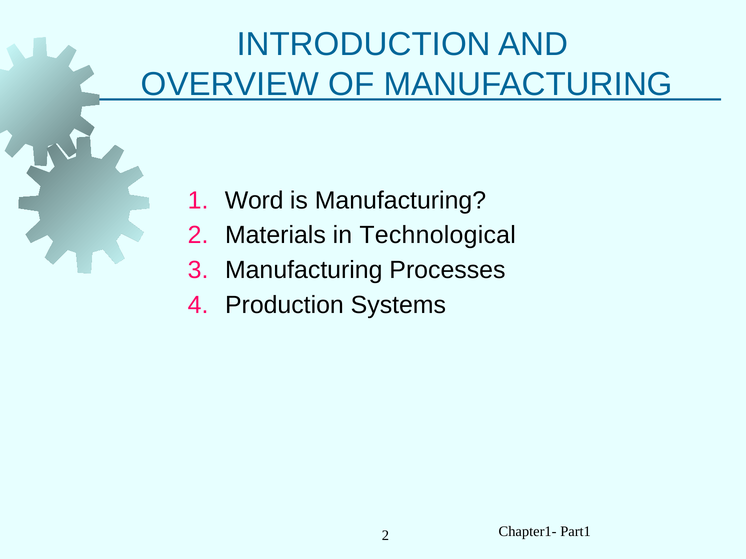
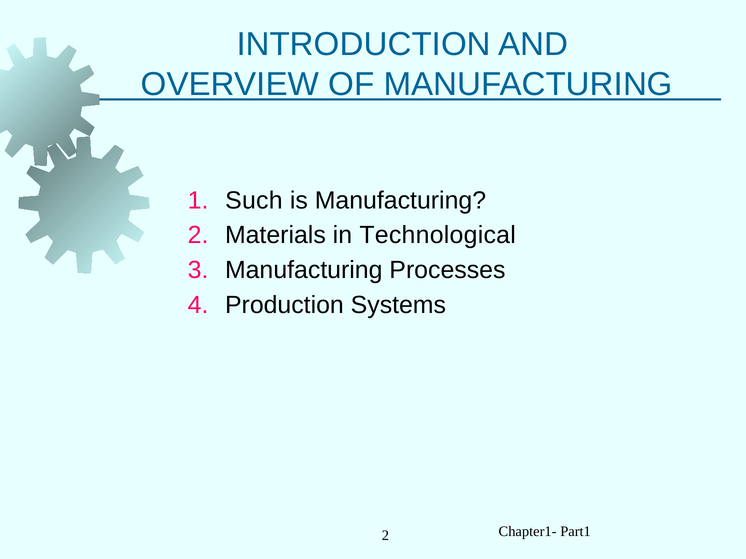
Word: Word -> Such (254, 201)
